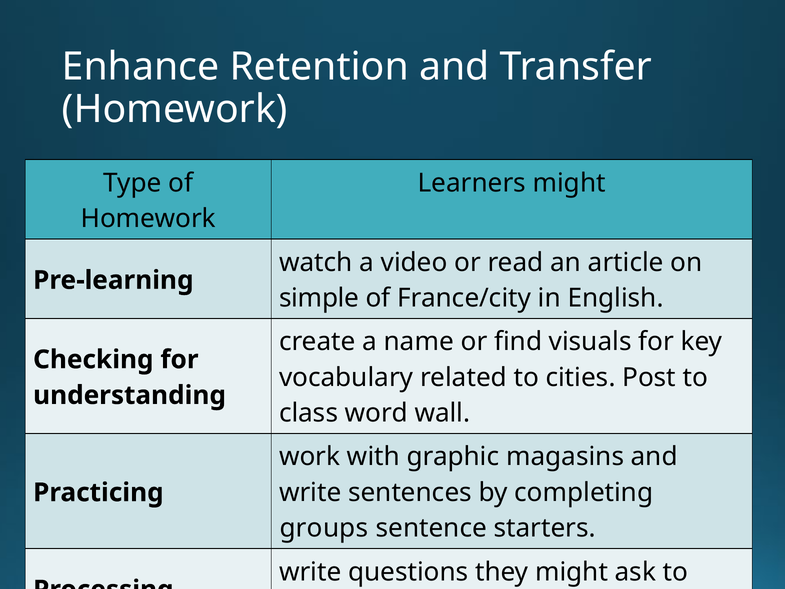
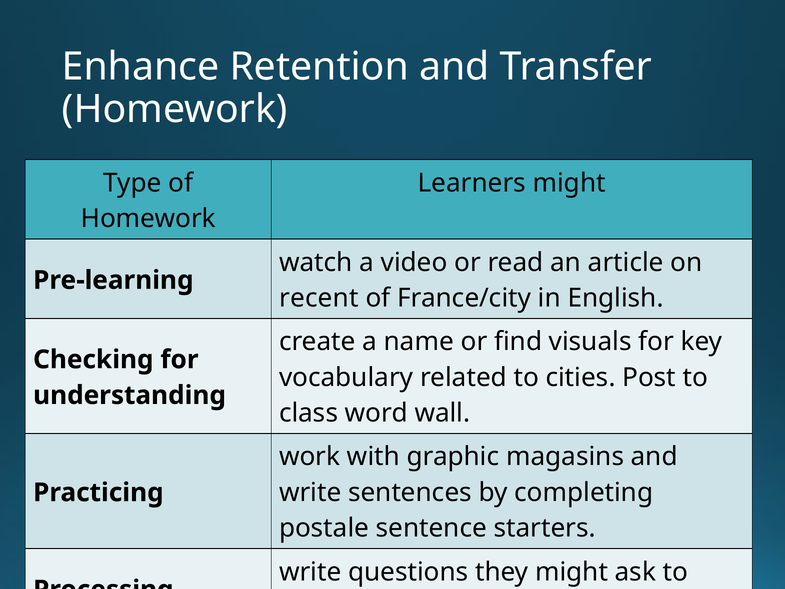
simple: simple -> recent (319, 298)
groups: groups -> postale (324, 528)
